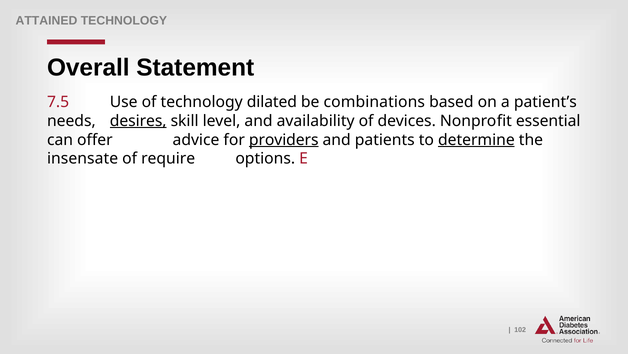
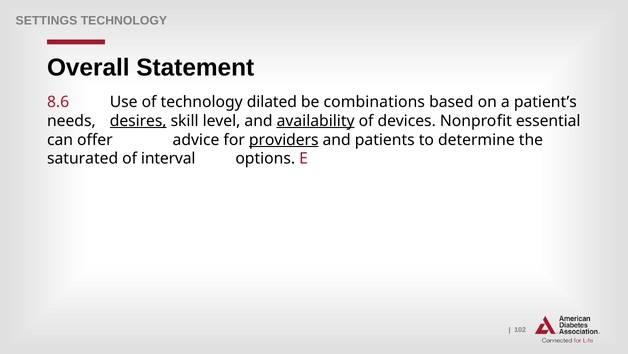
ATTAINED: ATTAINED -> SETTINGS (46, 21)
7.5: 7.5 -> 8.6 (58, 102)
availability underline: none -> present (316, 121)
determine underline: present -> none (476, 140)
insensate: insensate -> saturated (83, 158)
require: require -> interval (168, 158)
